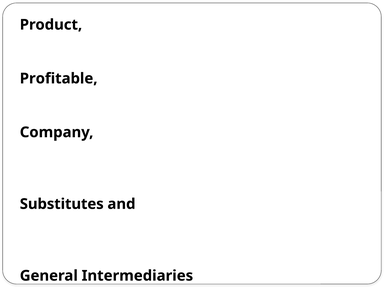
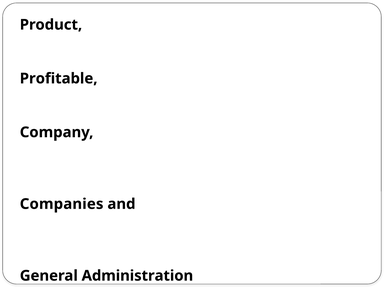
Substitutes: Substitutes -> Companies (62, 204)
Intermediaries: Intermediaries -> Administration (137, 276)
